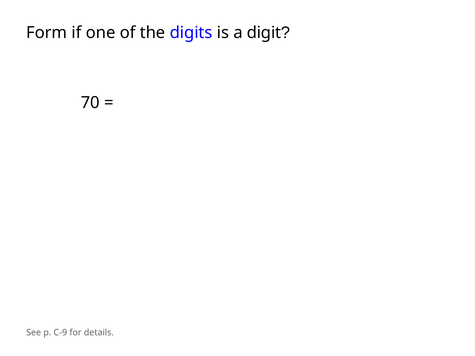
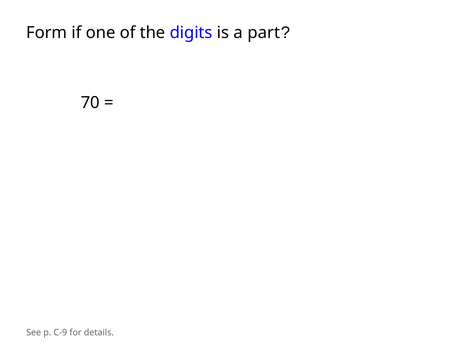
digit: digit -> part (264, 33)
